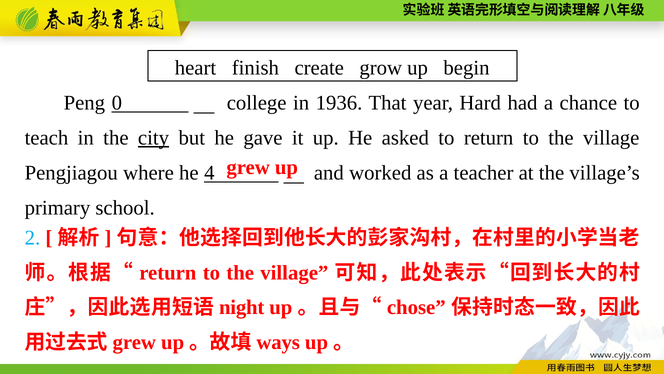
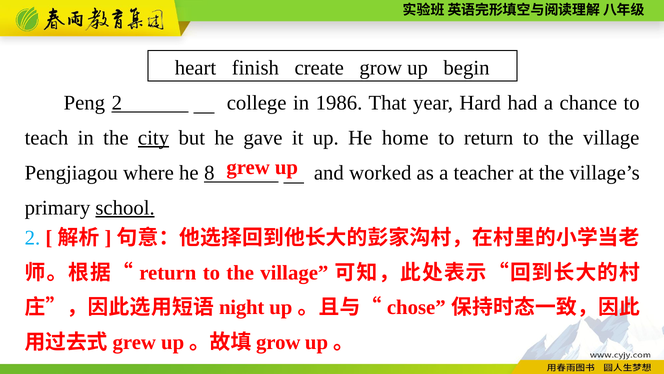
Peng 0: 0 -> 2 (117, 103)
1936: 1936 -> 1986 (339, 103)
asked: asked -> home (405, 138)
4: 4 -> 8 (209, 173)
school underline: none -> present (125, 207)
ways: ways -> grow (278, 342)
